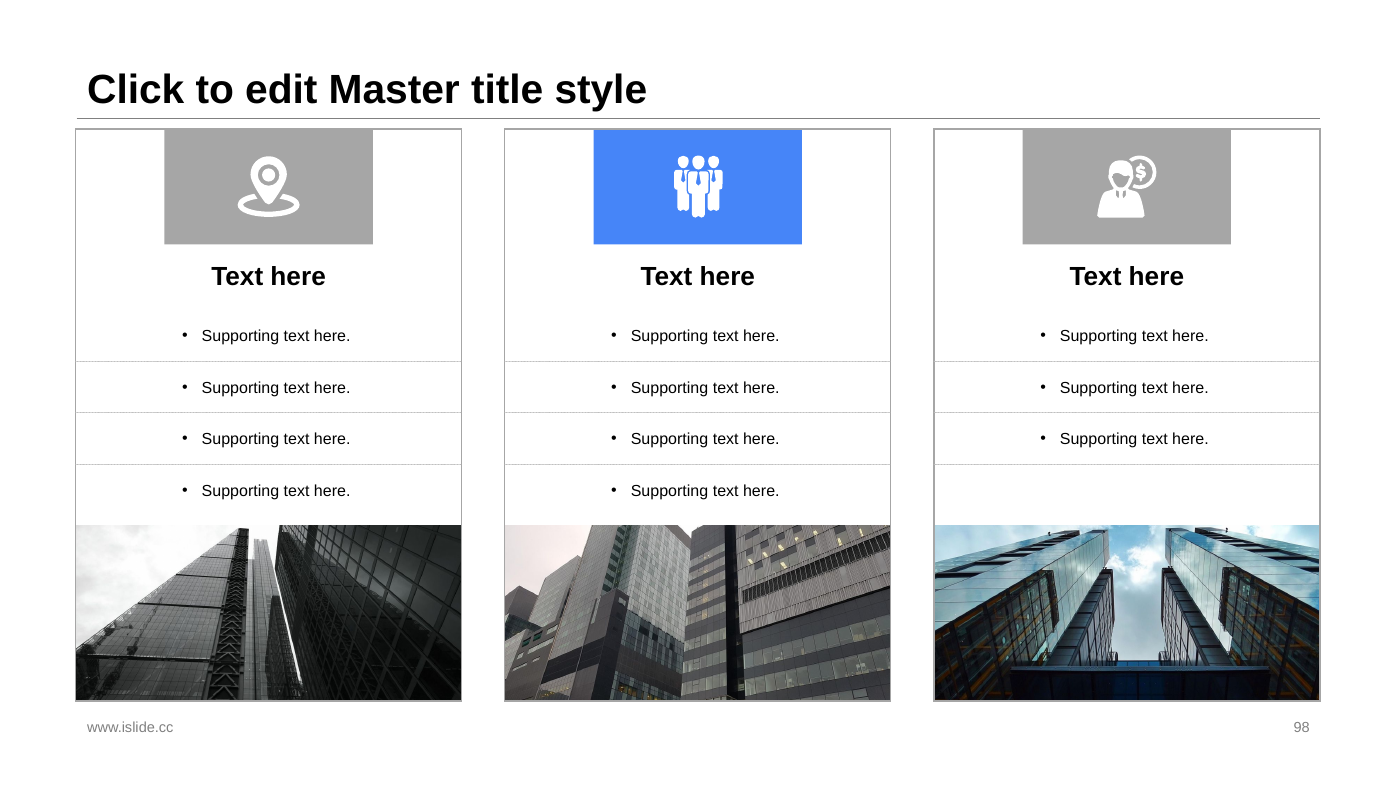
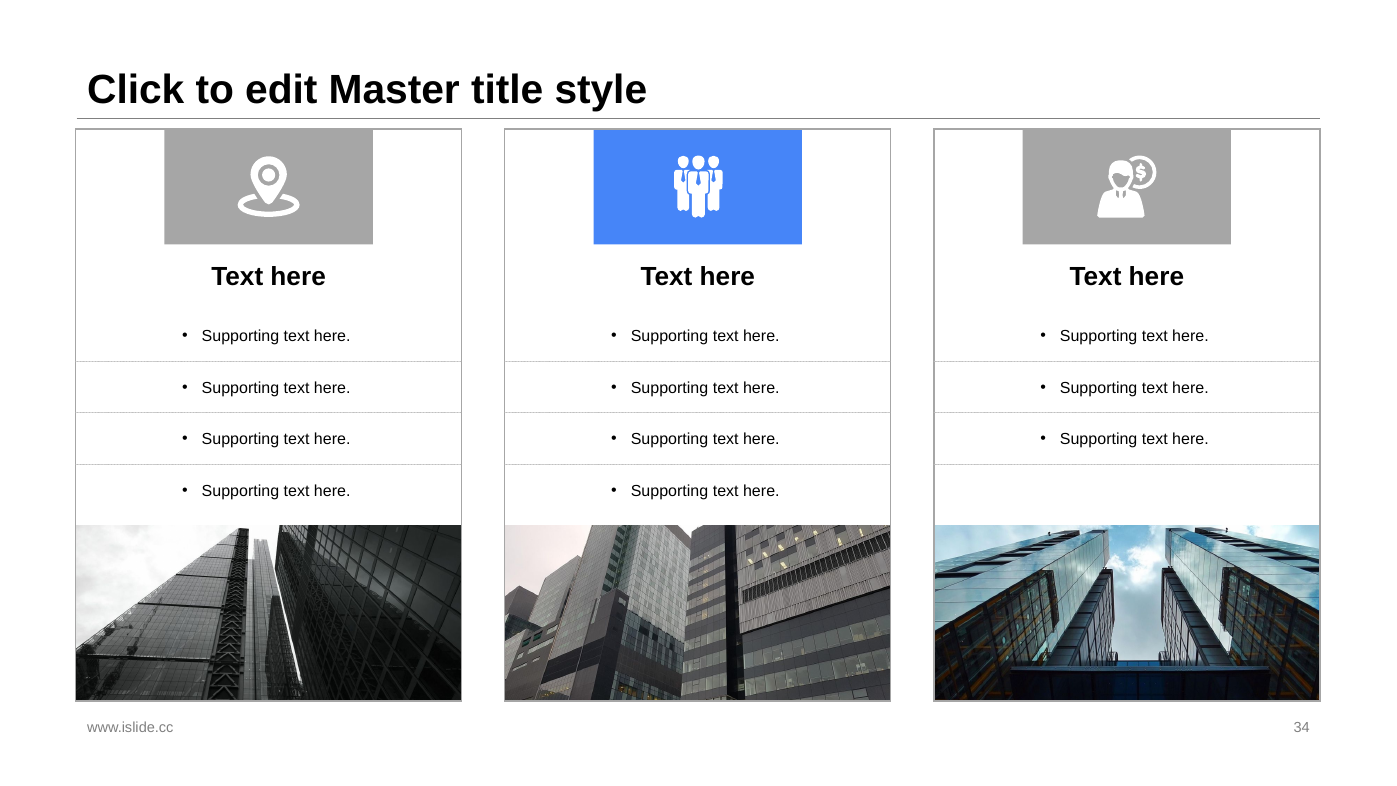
98: 98 -> 34 (1302, 728)
